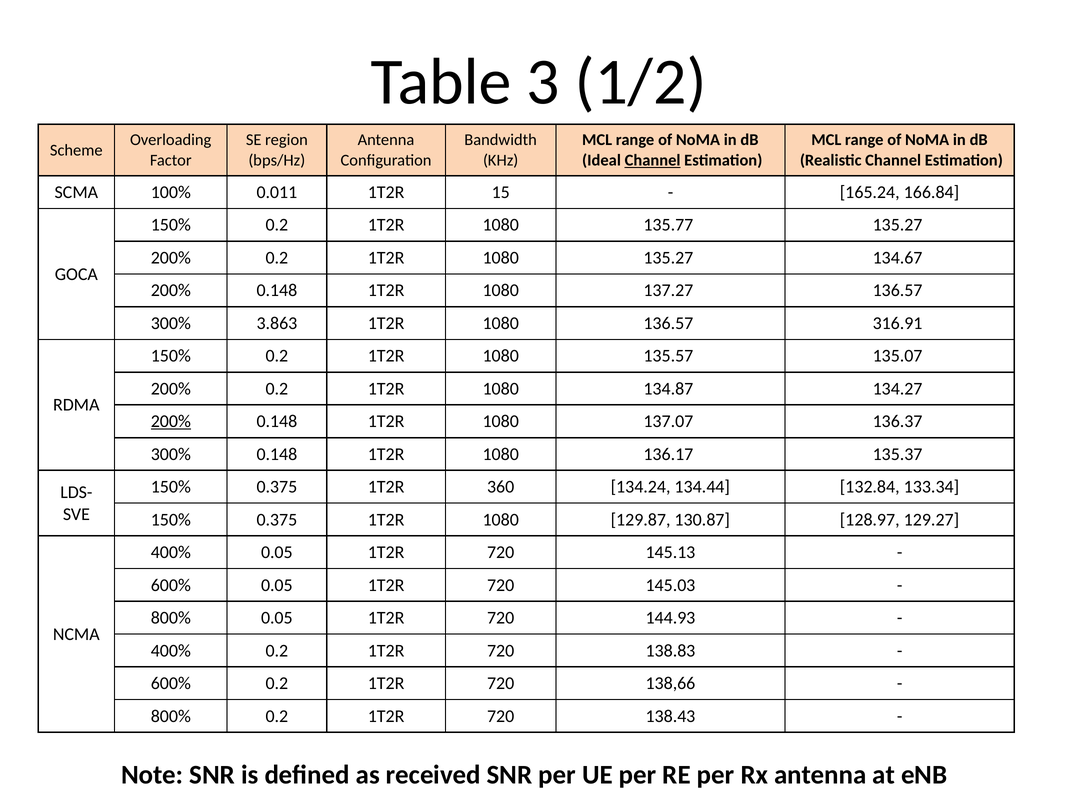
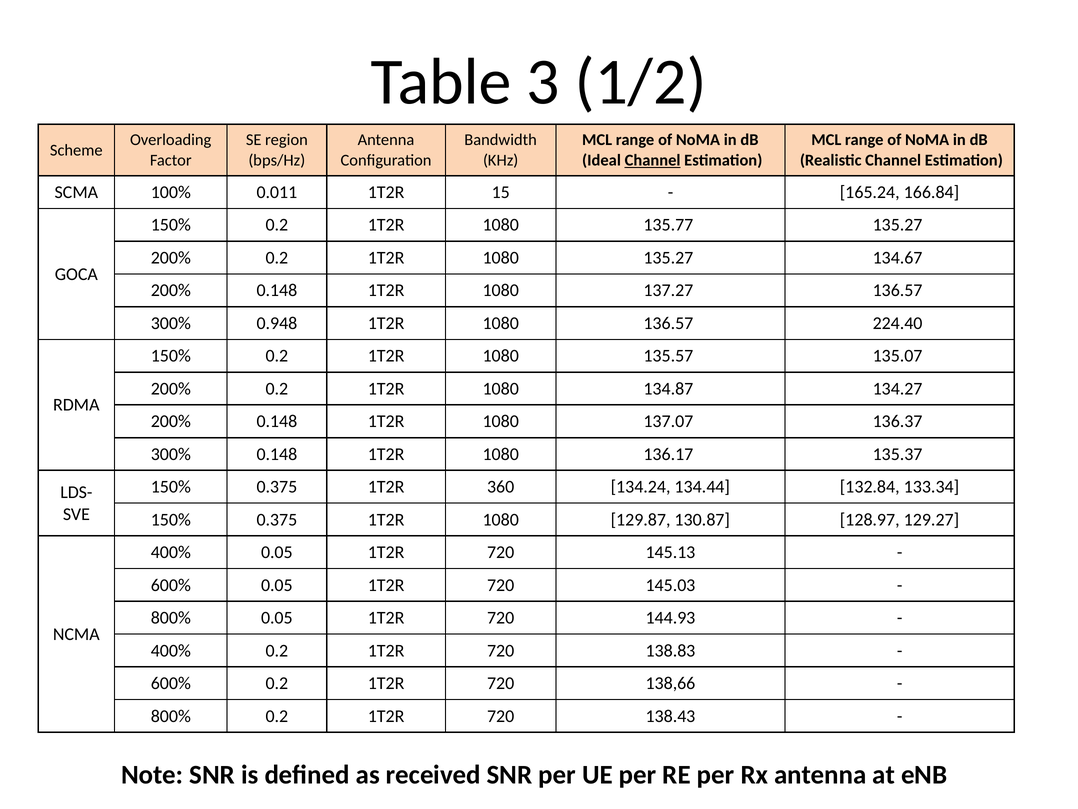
3.863: 3.863 -> 0.948 (277, 323)
316.91: 316.91 -> 224.40 (898, 323)
200% underline: present -> none (171, 421)
